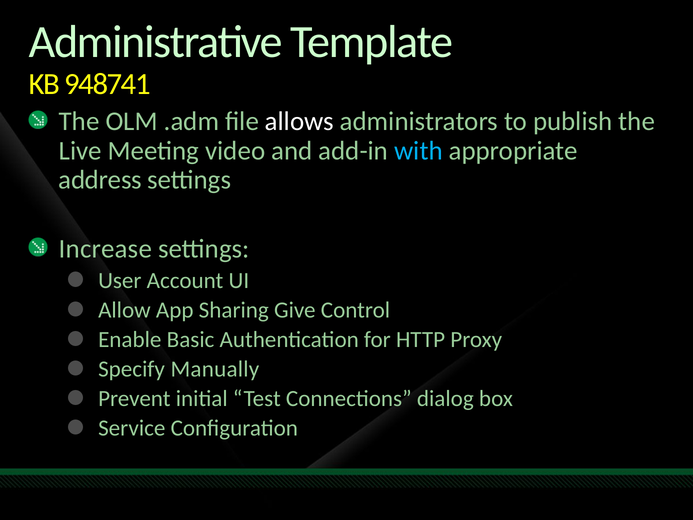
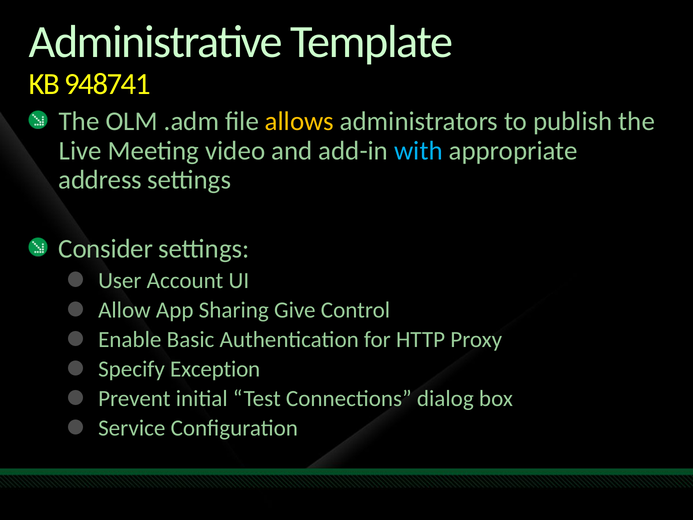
allows colour: white -> yellow (299, 121)
Increase: Increase -> Consider (106, 249)
Manually: Manually -> Exception (215, 369)
